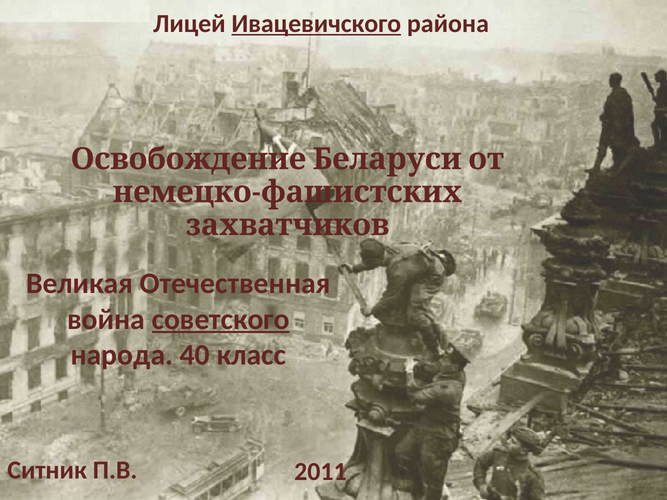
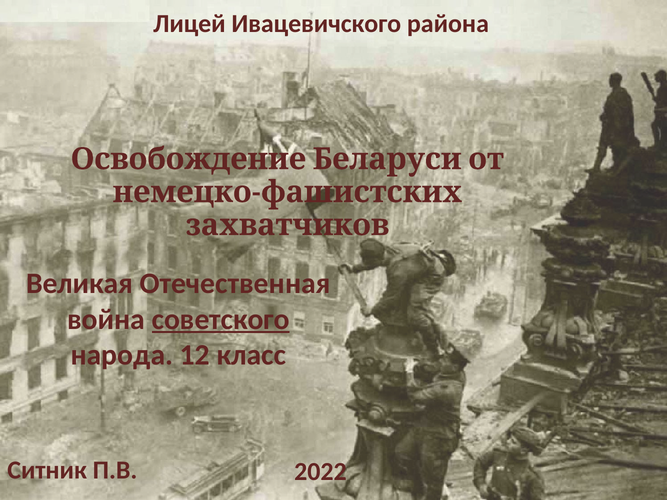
Ивацевичского underline: present -> none (316, 24)
40: 40 -> 12 (195, 355)
2011: 2011 -> 2022 (320, 472)
